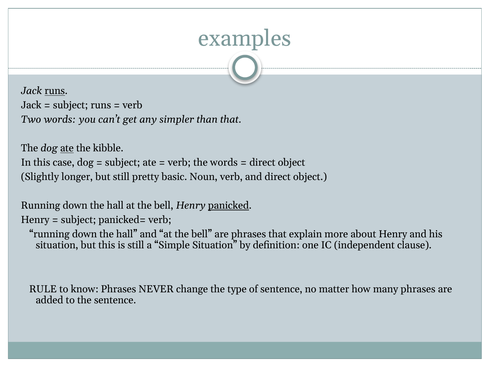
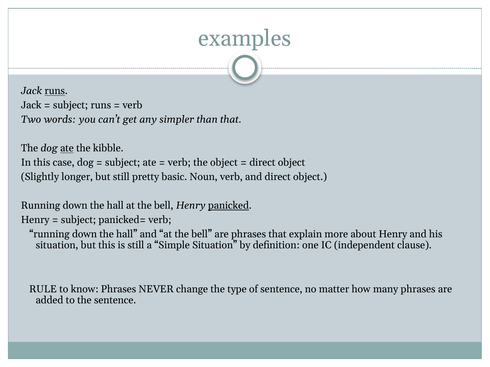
the words: words -> object (224, 163)
